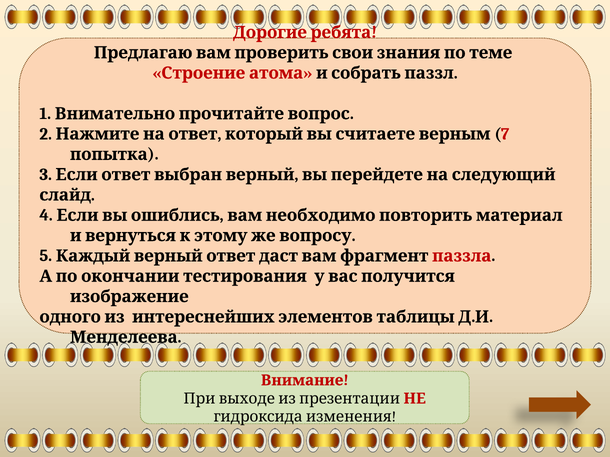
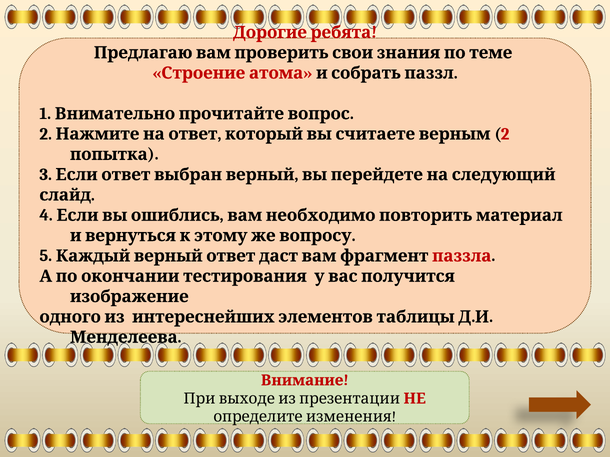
7: 7 -> 2 (505, 134)
гидроксида: гидроксида -> определите (258, 417)
